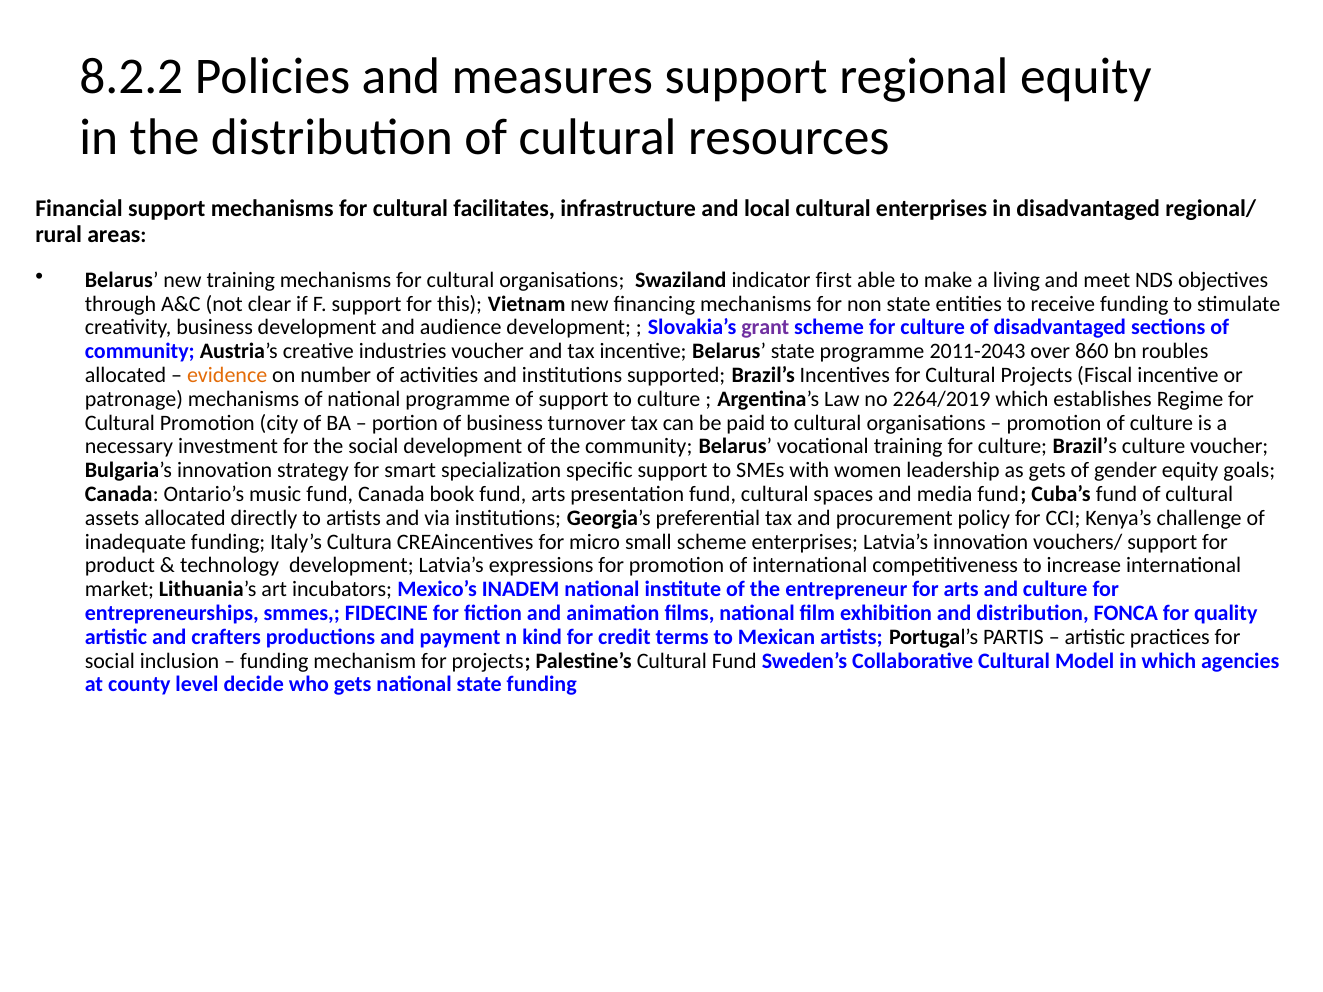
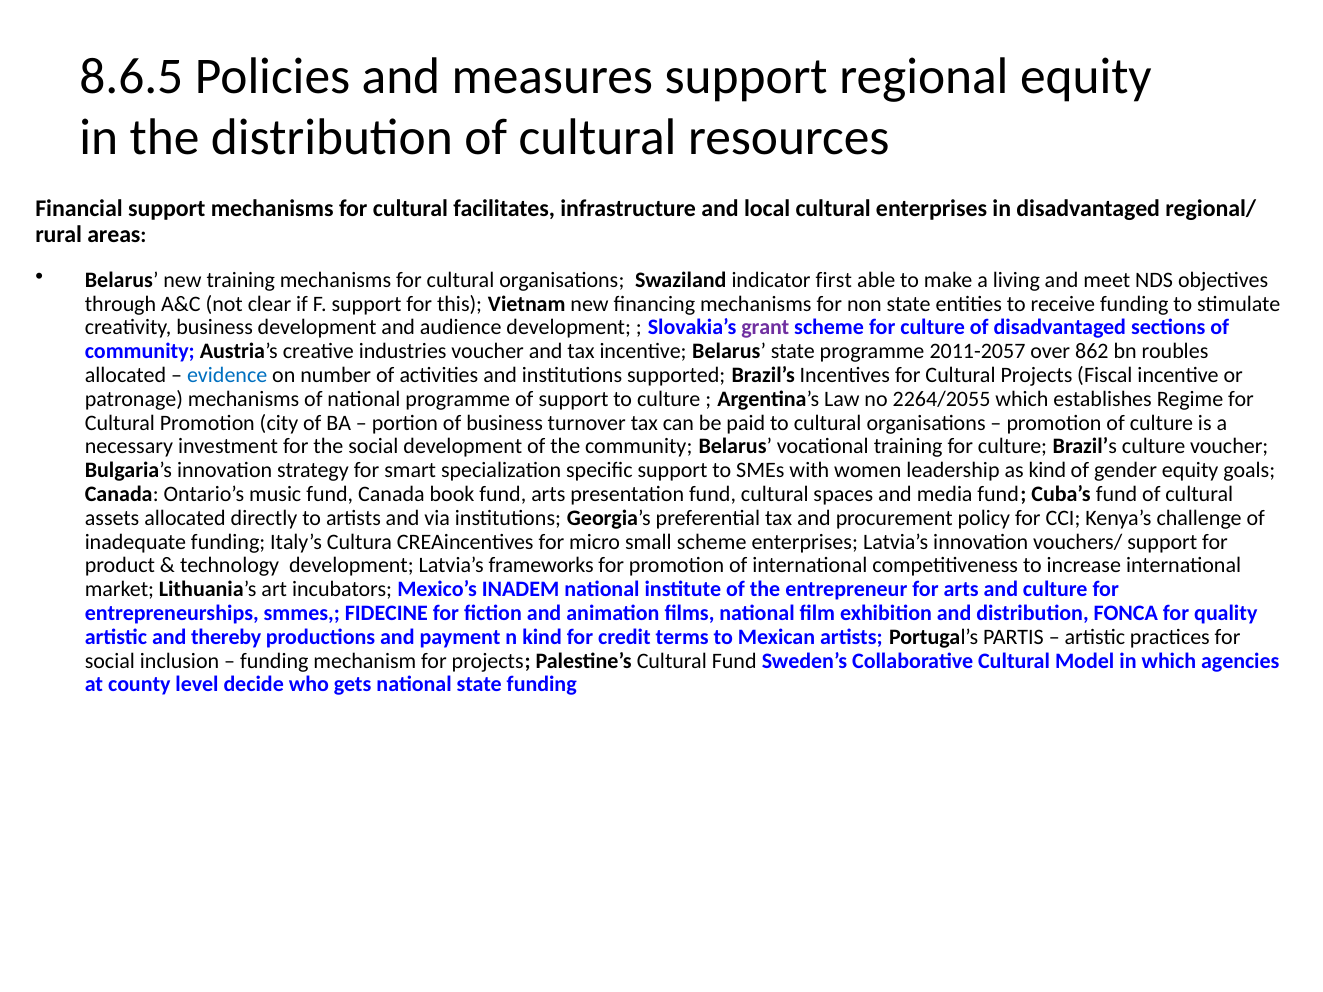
8.2.2: 8.2.2 -> 8.6.5 (131, 76)
2011-2043: 2011-2043 -> 2011-2057 (977, 352)
860: 860 -> 862 (1092, 352)
evidence colour: orange -> blue (227, 375)
2264/2019: 2264/2019 -> 2264/2055 (942, 399)
as gets: gets -> kind (1047, 471)
expressions: expressions -> frameworks (541, 566)
crafters: crafters -> thereby (226, 637)
